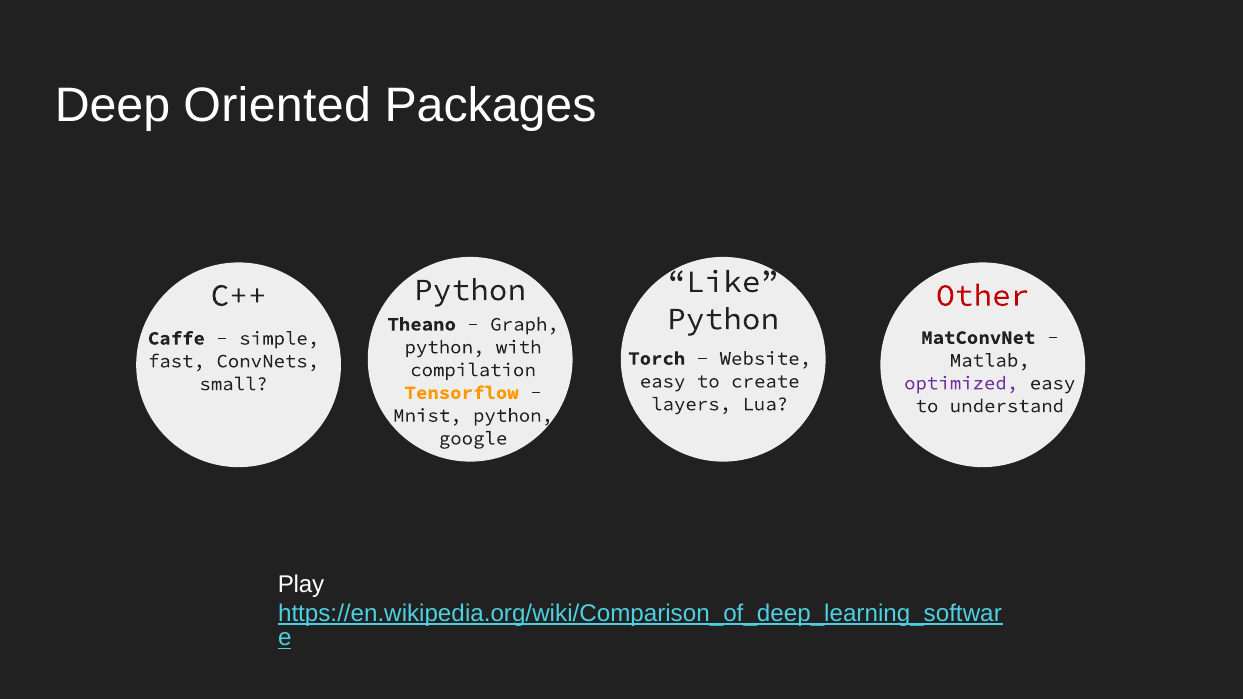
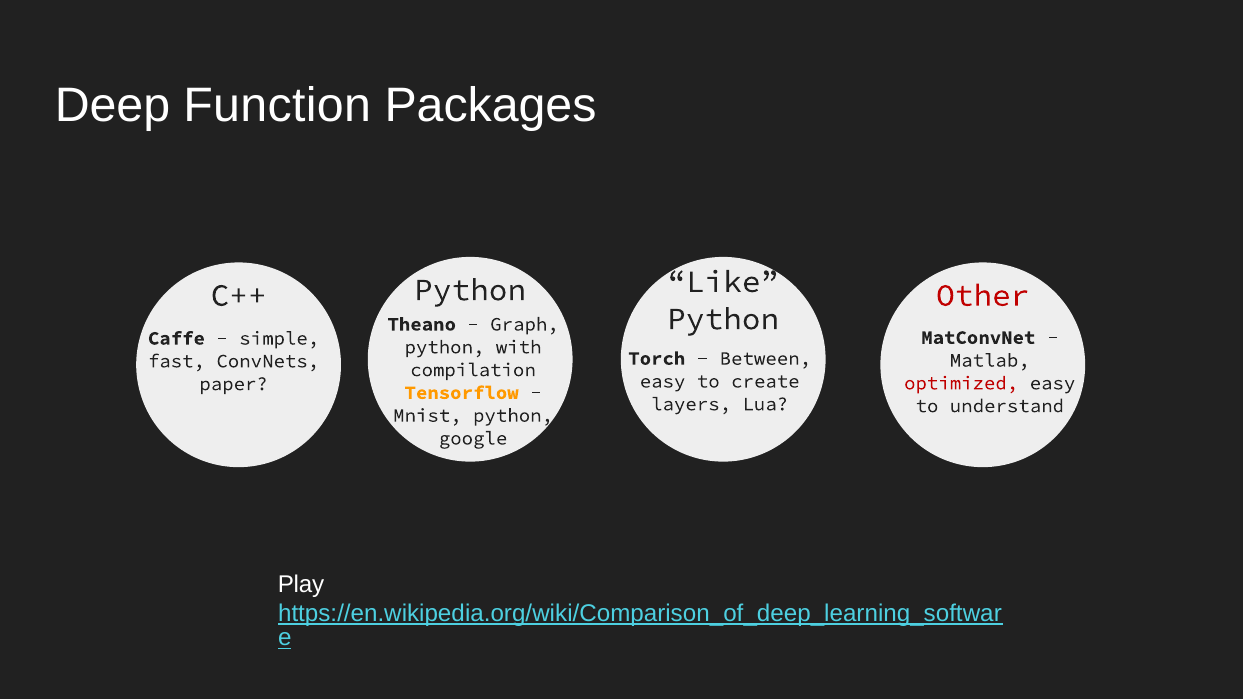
Oriented: Oriented -> Function (277, 105)
Website: Website -> Between (765, 359)
optimized colour: purple -> red (961, 383)
small: small -> paper (234, 384)
